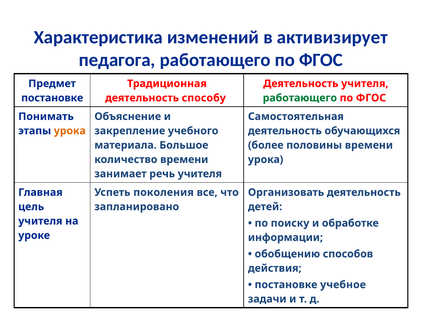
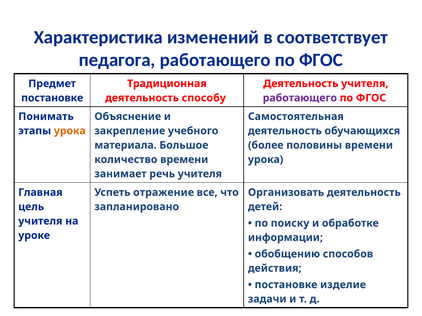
активизирует: активизирует -> соответствует (332, 38)
работающего colour: green -> purple (300, 98)
поколения: поколения -> отражение (164, 193)
учебное: учебное -> изделие (343, 285)
